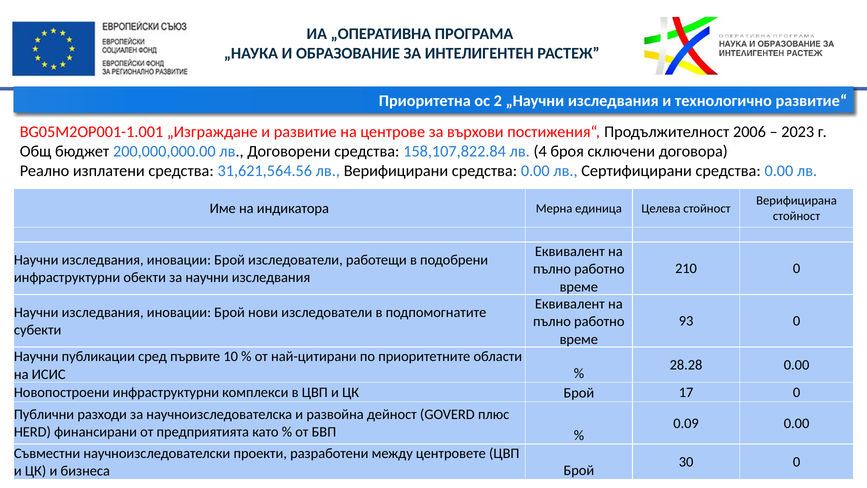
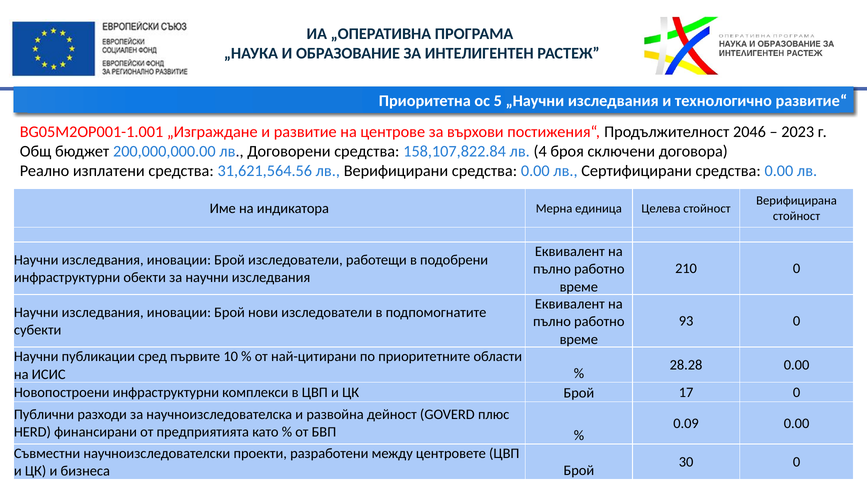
2: 2 -> 5 (498, 101)
2006: 2006 -> 2046 (749, 132)
